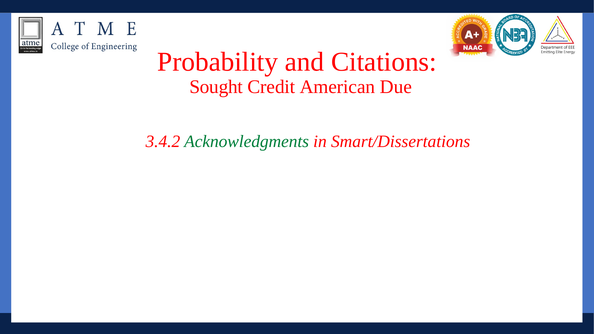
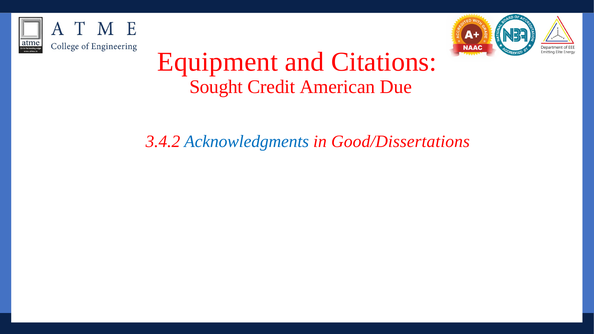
Probability: Probability -> Equipment (218, 62)
Acknowledgments colour: green -> blue (247, 141)
Smart/Dissertations: Smart/Dissertations -> Good/Dissertations (401, 141)
